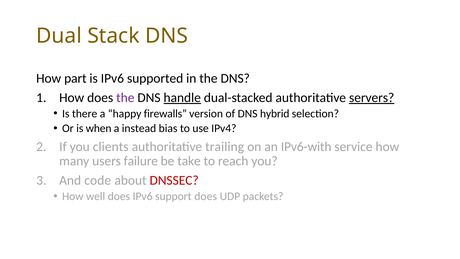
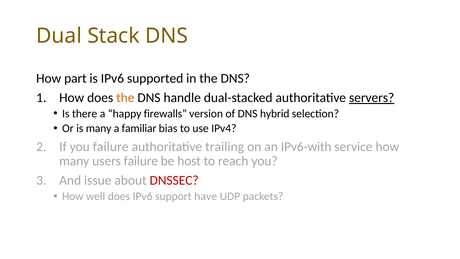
the colour: purple -> orange (125, 98)
handle underline: present -> none (182, 98)
is when: when -> many (99, 128)
instead: instead -> familiar (139, 128)
you clients: clients -> failure (111, 147)
take: take -> host (189, 161)
code: code -> issue (98, 180)
support does: does -> have (206, 196)
